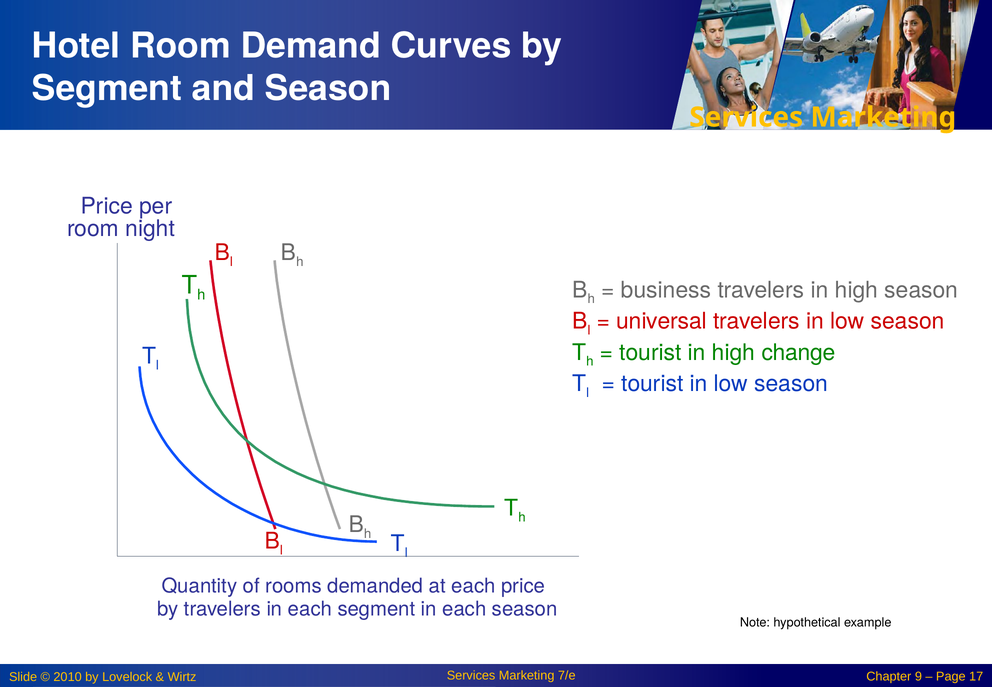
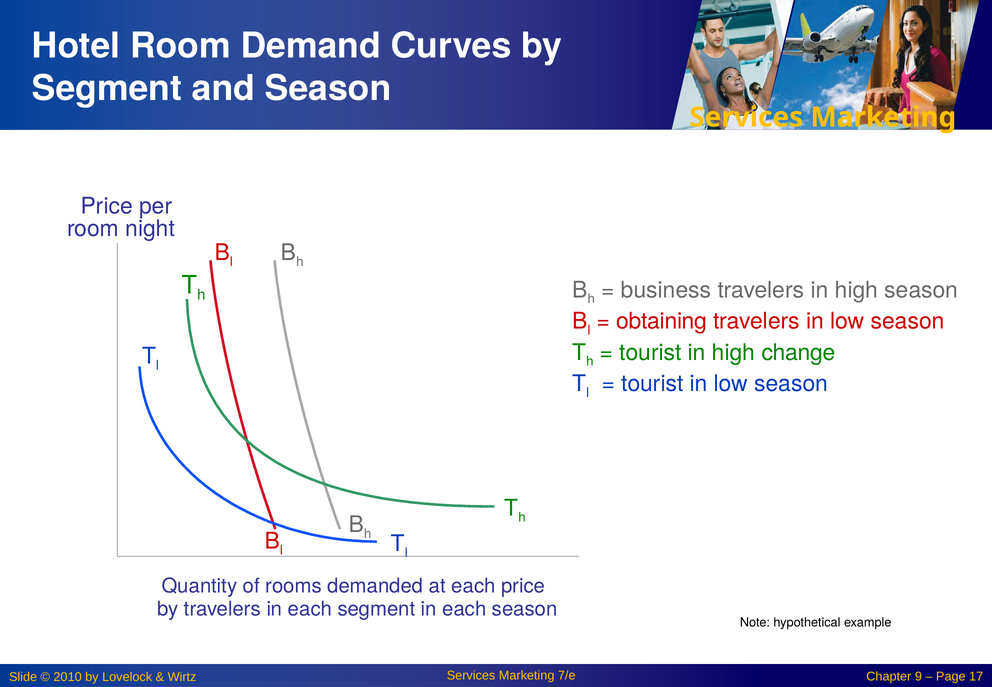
universal: universal -> obtaining (662, 321)
